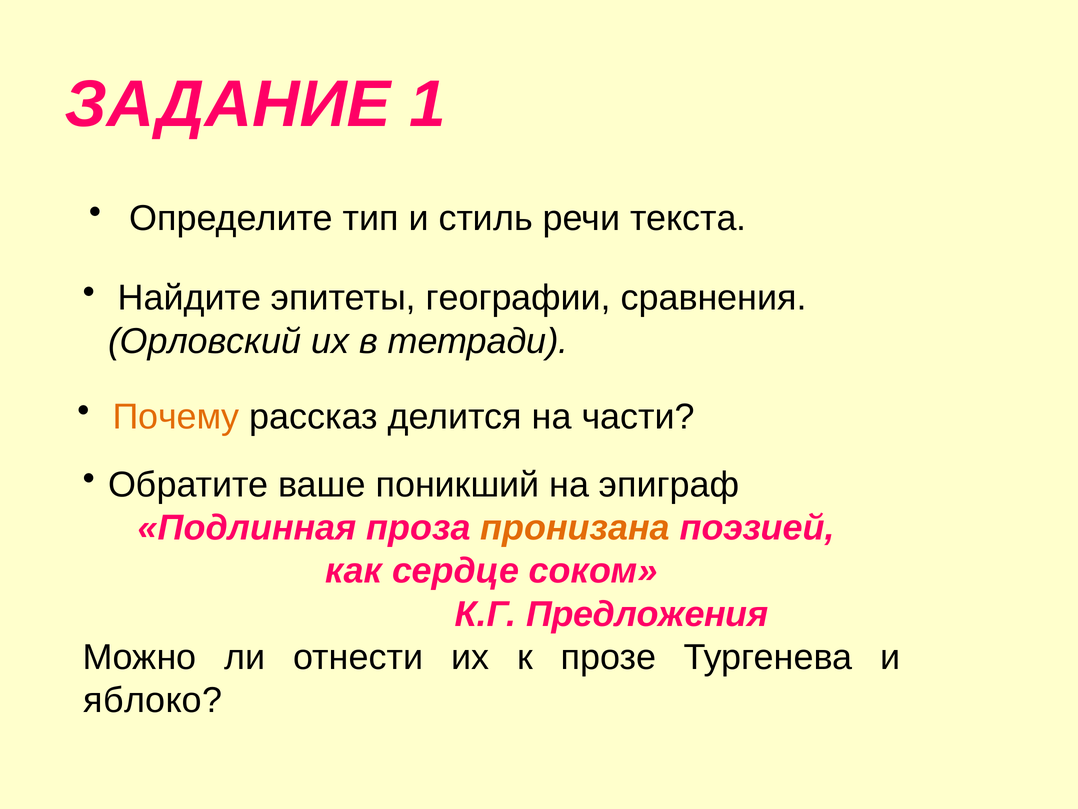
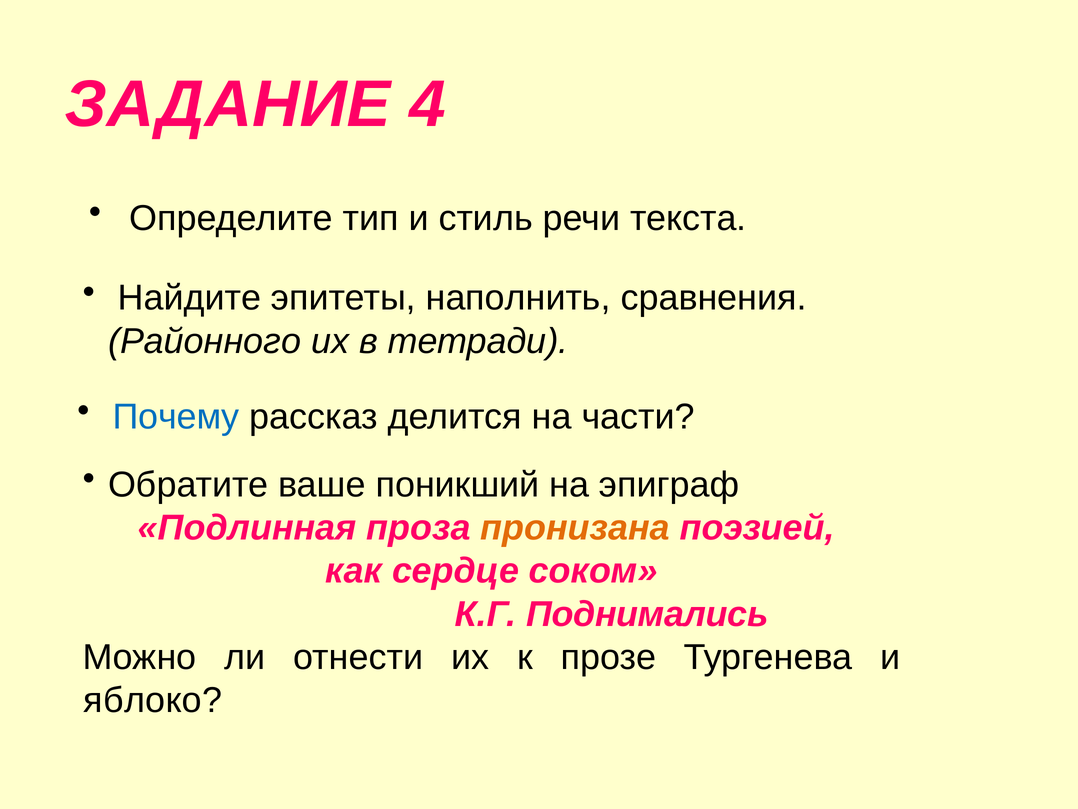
1: 1 -> 4 (427, 104)
географии: географии -> наполнить (518, 298)
Орловский: Орловский -> Районного (205, 341)
Почему colour: orange -> blue (176, 417)
Предложения: Предложения -> Поднимались (647, 614)
